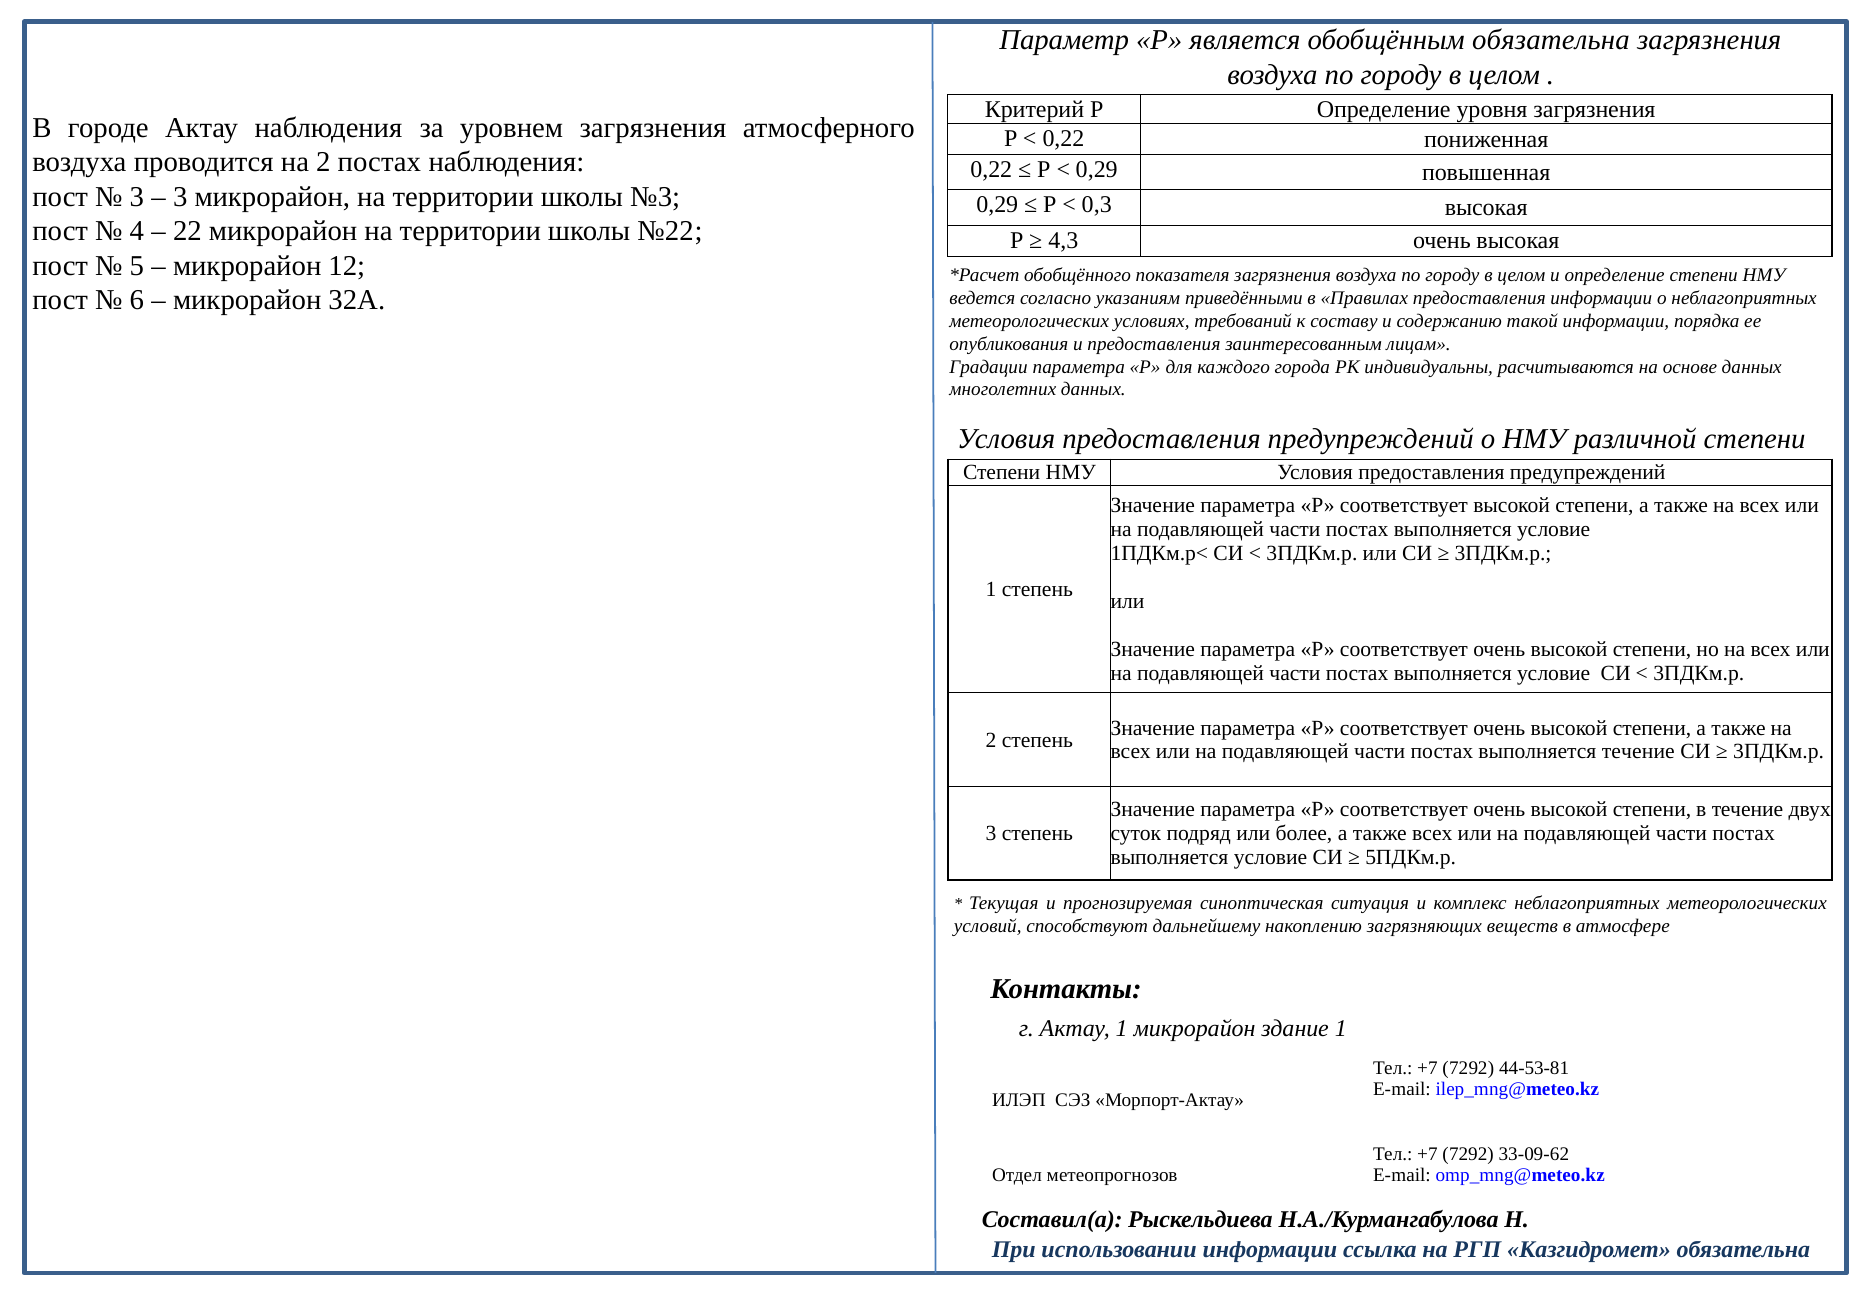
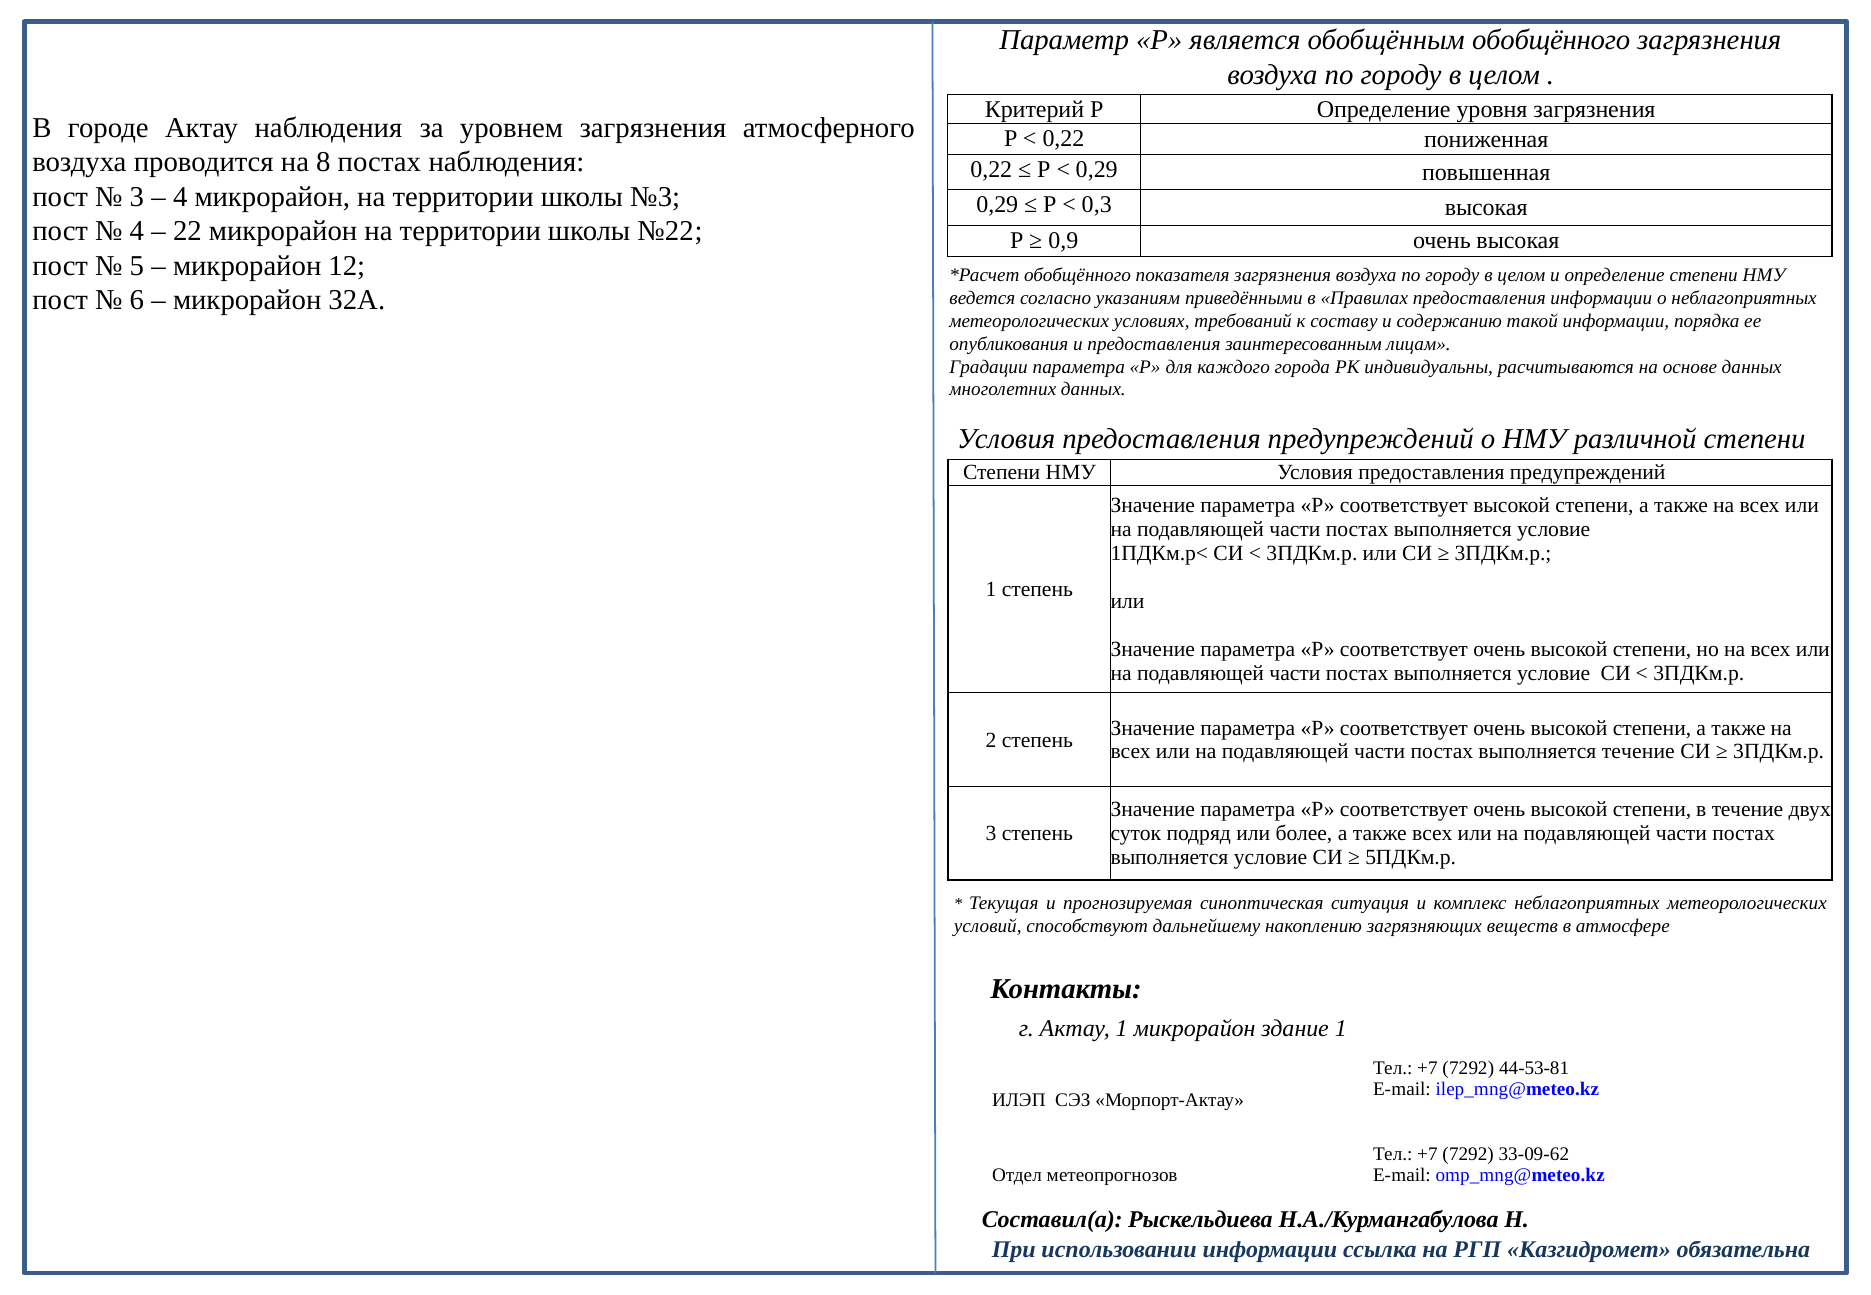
обобщённым обязательна: обязательна -> обобщённого (1551, 40)
на 2: 2 -> 8 (323, 162)
3: 3 -> 4 (180, 197)
4,3: 4,3 -> 0,9 (1063, 241)
